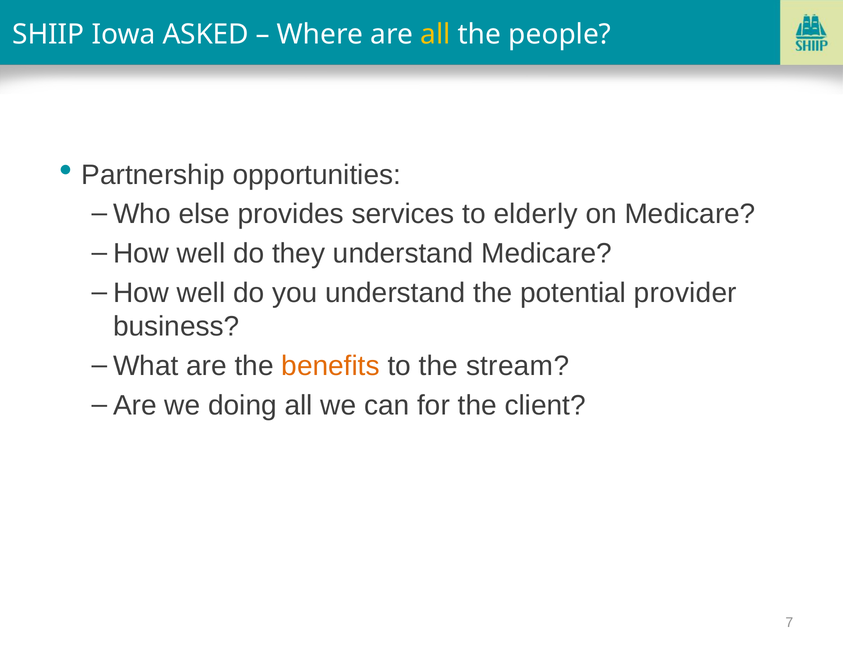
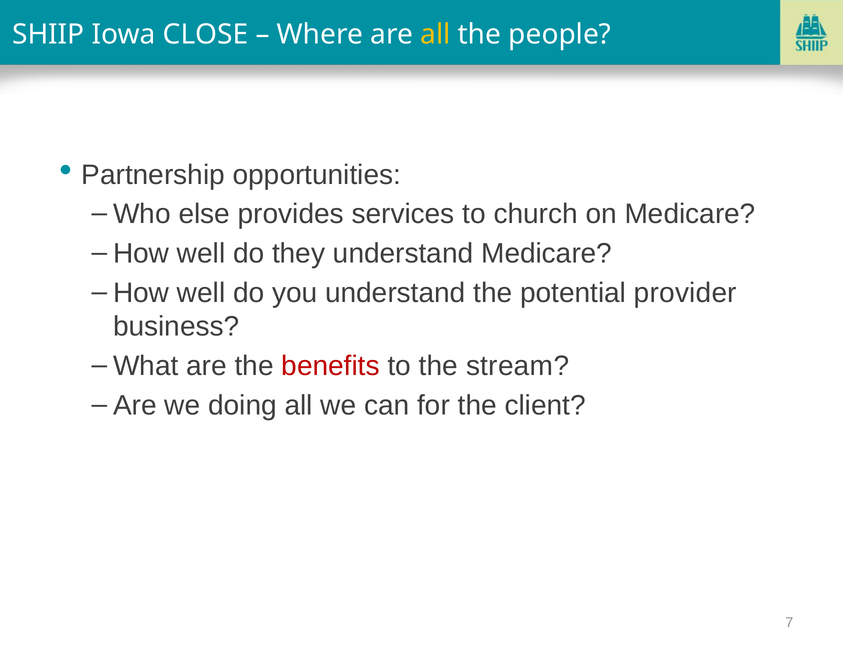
ASKED: ASKED -> CLOSE (206, 34)
elderly: elderly -> church (536, 214)
benefits colour: orange -> red (331, 366)
